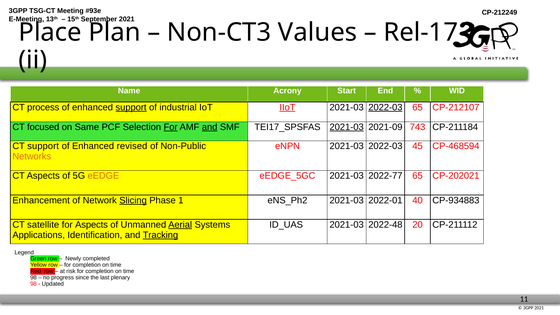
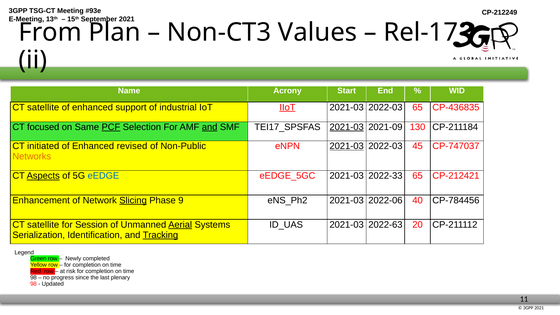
Place: Place -> From (50, 32)
process: process -> satellite (43, 107)
support underline: present -> none (131, 107)
2022-03 underline: present -> none (385, 107)
CP-212107: CP-212107 -> CP-436835 (456, 107)
PCF underline: none -> present (111, 127)
For underline: present -> none (171, 127)
743: 743 -> 130 (418, 127)
CT support: support -> initiated (43, 146)
2021-03 underline: none -> present (347, 146)
CP-468594: CP-468594 -> CP-747037 (456, 146)
Aspects underline: none -> present (43, 176)
eEDGE colour: orange -> blue (103, 176)
2022-77: 2022-77 -> 2022-33 (385, 176)
CP-202021: CP-202021 -> CP-212421 (456, 176)
1: 1 -> 9 (181, 200)
2022-01: 2022-01 -> 2022-06 (385, 200)
CP-934883: CP-934883 -> CP-784456 (456, 200)
for Aspects: Aspects -> Session (92, 225)
2022-48: 2022-48 -> 2022-63 (385, 225)
Applications: Applications -> Serialization (39, 235)
